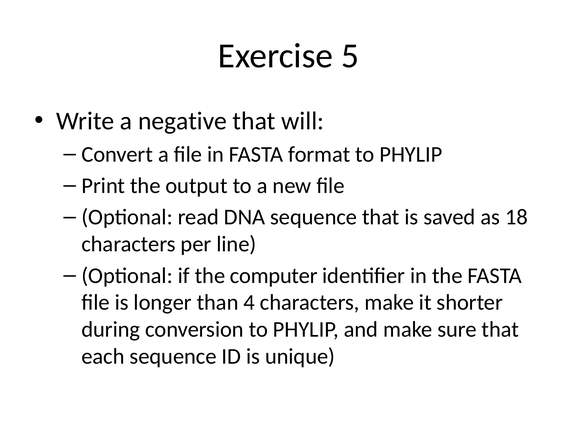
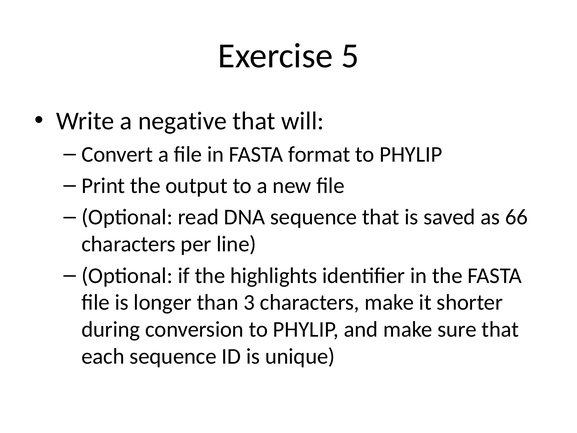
18: 18 -> 66 (516, 217)
computer: computer -> highlights (274, 275)
4: 4 -> 3 (249, 302)
